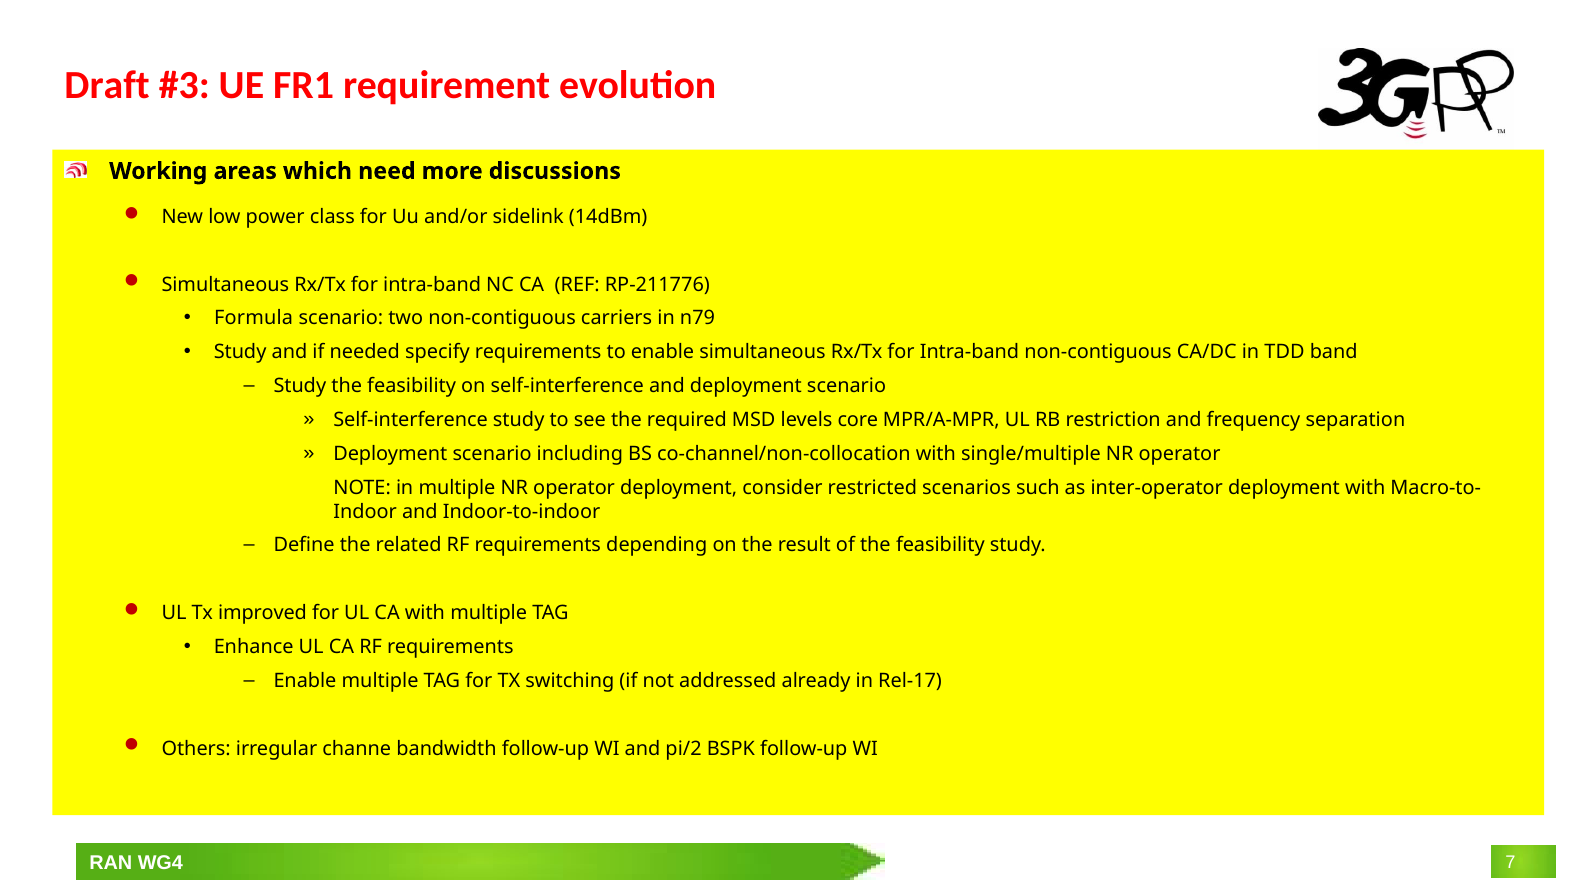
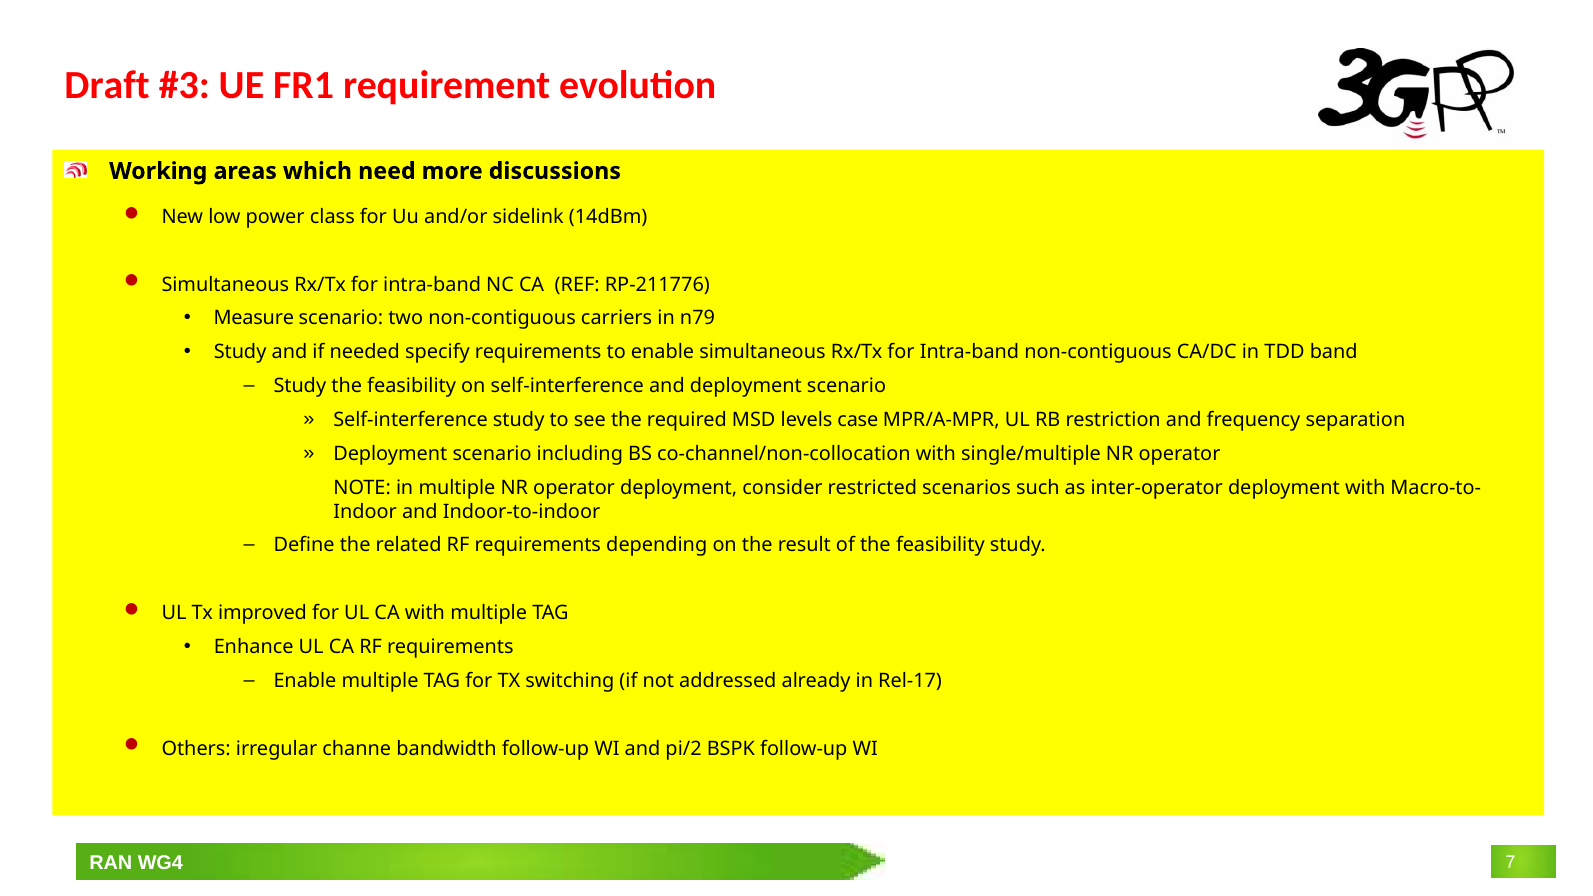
Formula: Formula -> Measure (254, 318)
core: core -> case (858, 420)
